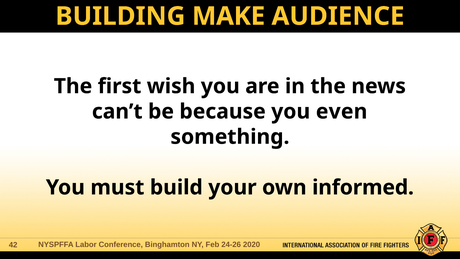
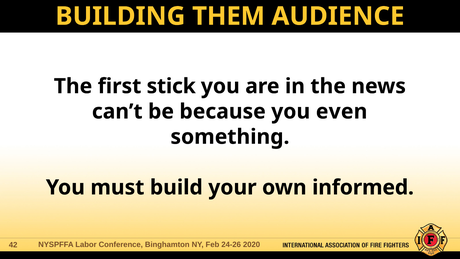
MAKE: MAKE -> THEM (229, 16)
wish: wish -> stick (171, 86)
